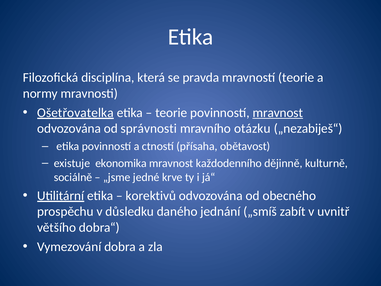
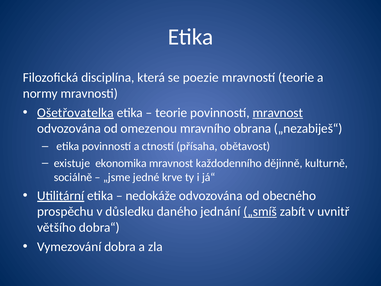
pravda: pravda -> poezie (201, 77)
správnosti: správnosti -> omezenou (149, 128)
otázku: otázku -> obrana (252, 128)
korektivů: korektivů -> nedokáže (151, 196)
„smíš underline: none -> present (260, 211)
